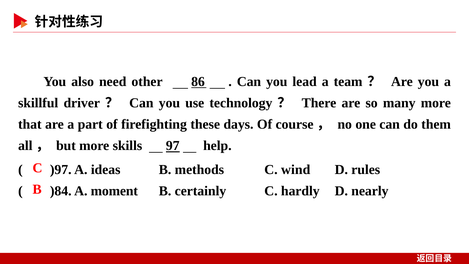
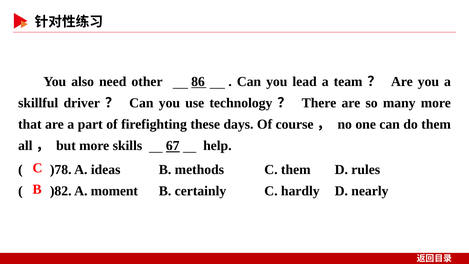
97: 97 -> 67 (173, 146)
)97: )97 -> )78 (61, 169)
C wind: wind -> them (296, 169)
)84: )84 -> )82 (61, 191)
